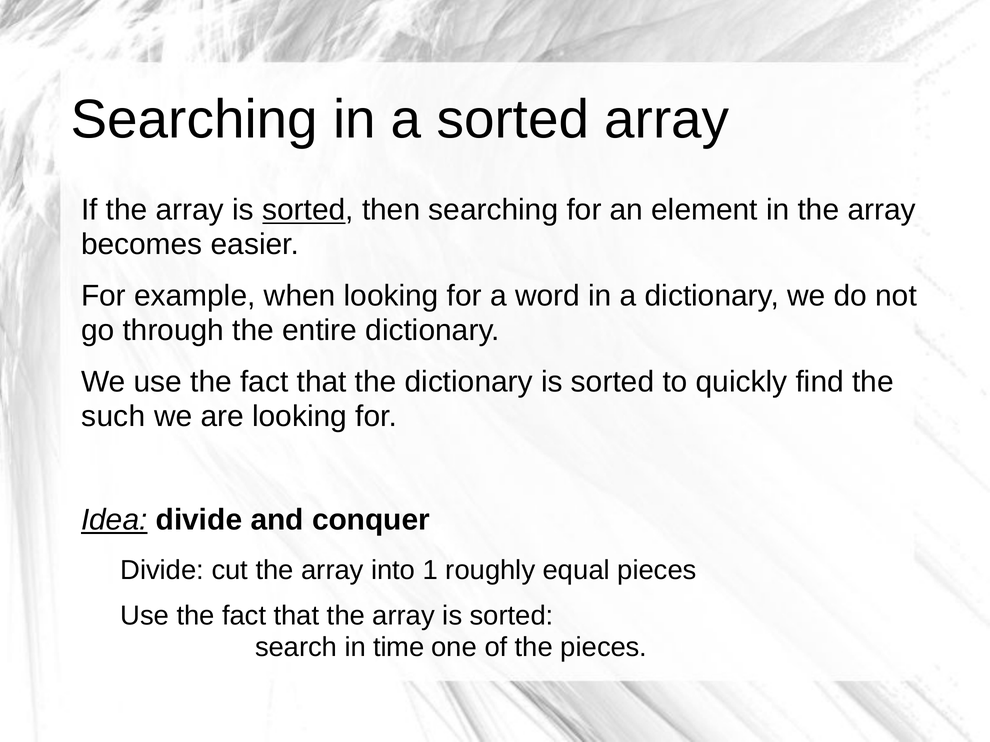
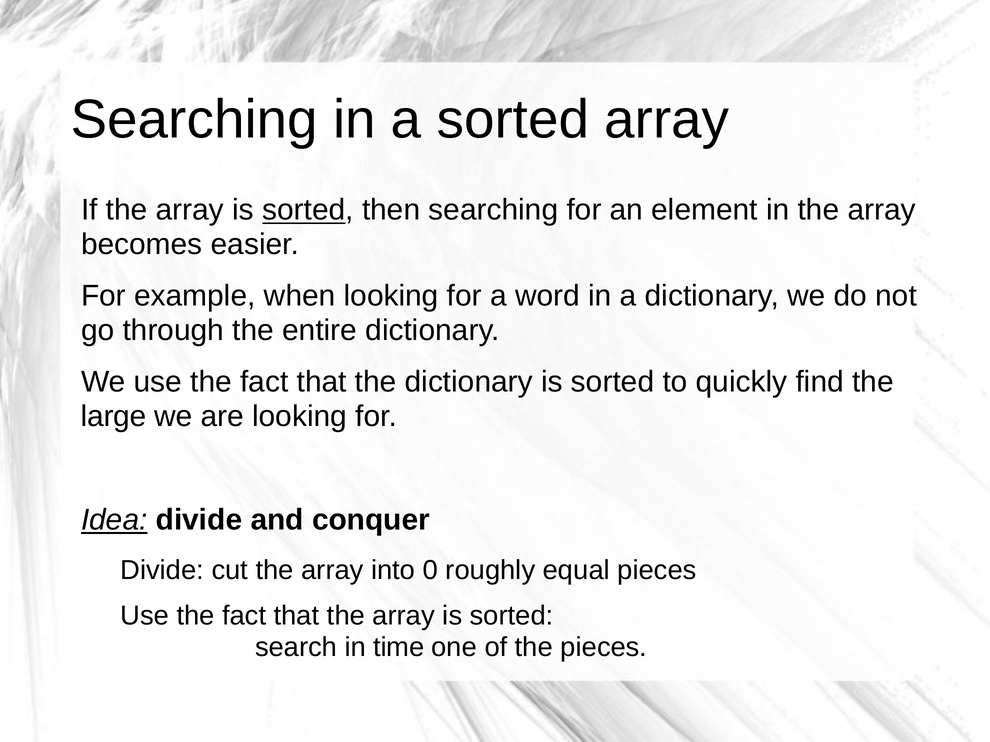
such: such -> large (114, 416)
1: 1 -> 0 (430, 571)
